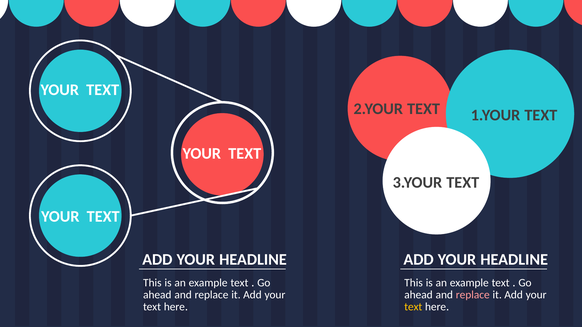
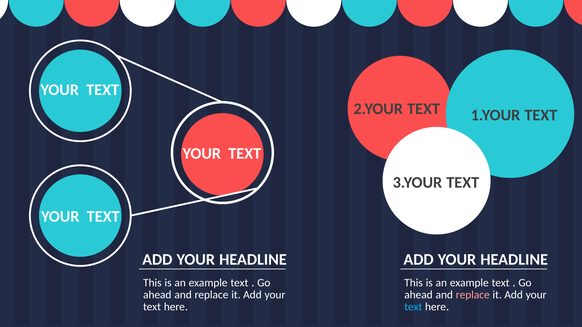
text colour: yellow -> light blue (413, 307)
